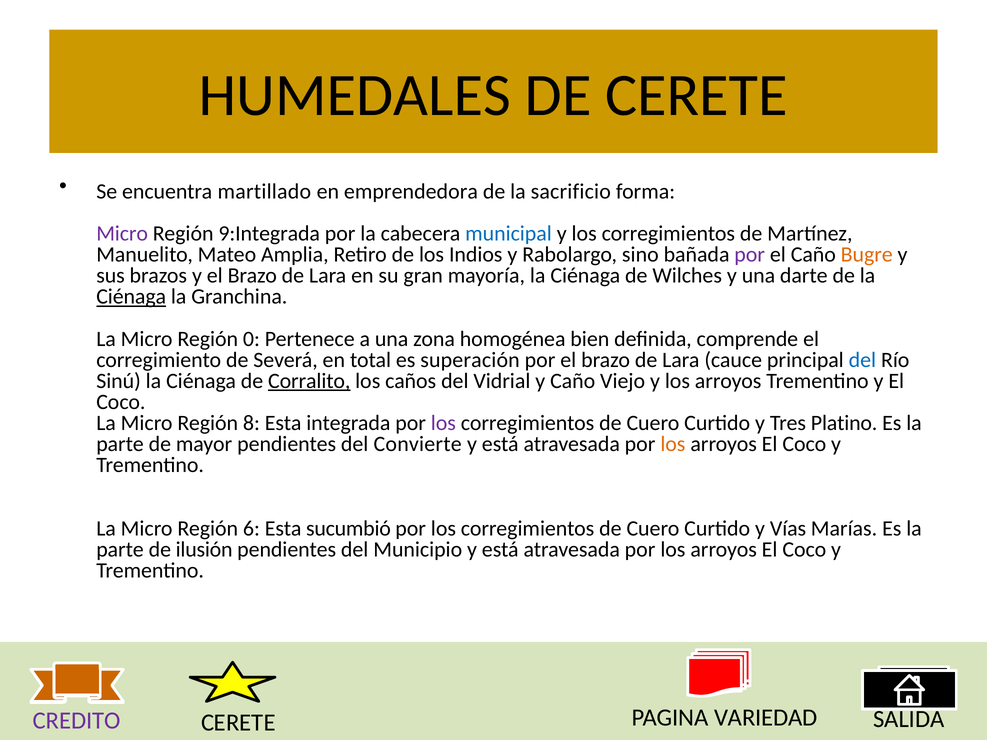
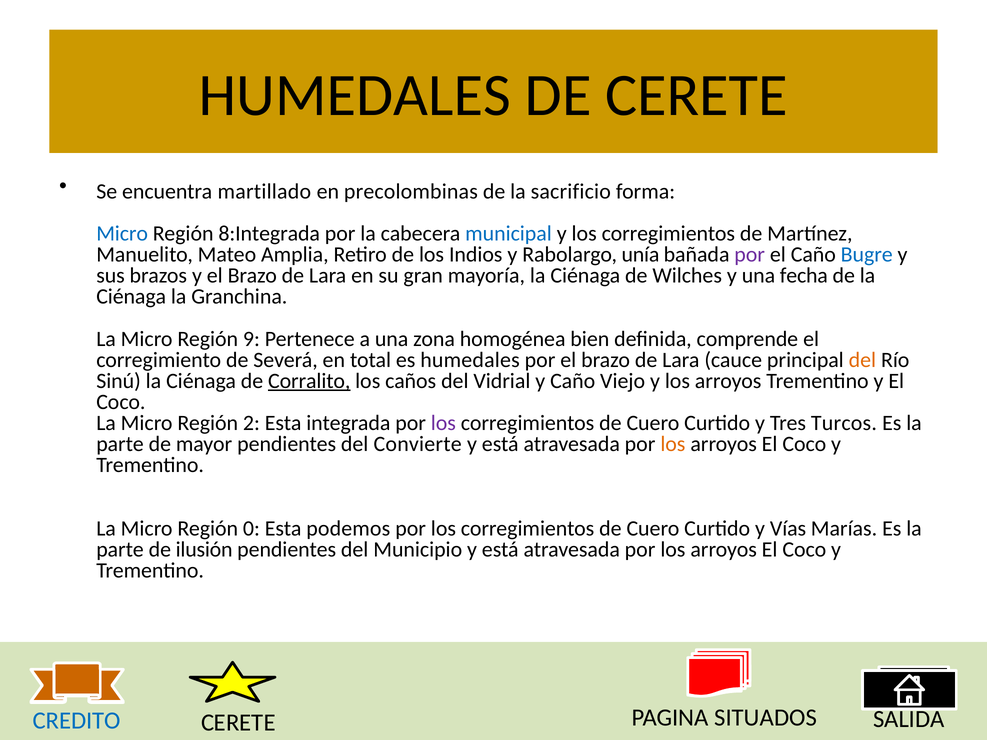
emprendedora: emprendedora -> precolombinas (411, 191)
Micro colour: purple -> blue (122, 234)
9:Integrada: 9:Integrada -> 8:Integrada (269, 234)
sino: sino -> unía (640, 255)
Bugre colour: orange -> blue (867, 255)
darte: darte -> fecha (804, 276)
Ciénaga underline: present -> none (131, 297)
0: 0 -> 9 (251, 339)
es superación: superación -> humedales (470, 360)
del colour: blue -> orange (862, 360)
8: 8 -> 2 (251, 423)
Platino: Platino -> Turcos (844, 423)
6: 6 -> 0 (251, 528)
sucumbió: sucumbió -> podemos (348, 528)
VARIEDAD: VARIEDAD -> SITUADOS (766, 718)
CREDITO colour: purple -> blue (77, 721)
